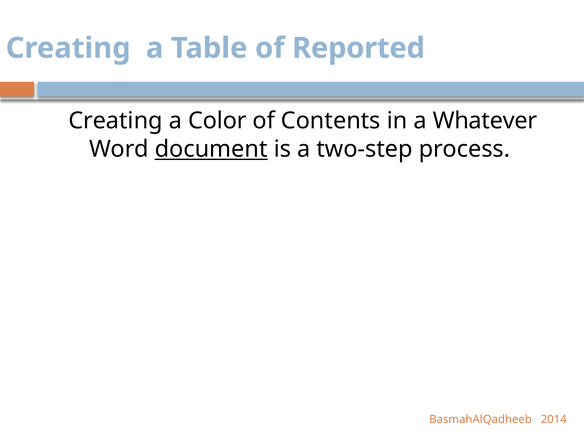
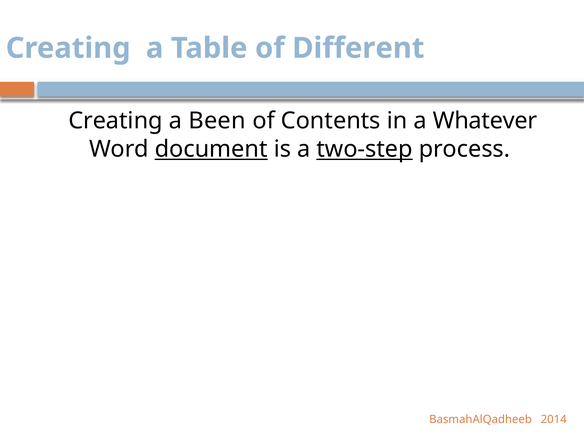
Reported: Reported -> Different (358, 48)
Color: Color -> Been (217, 121)
two-step underline: none -> present (365, 149)
